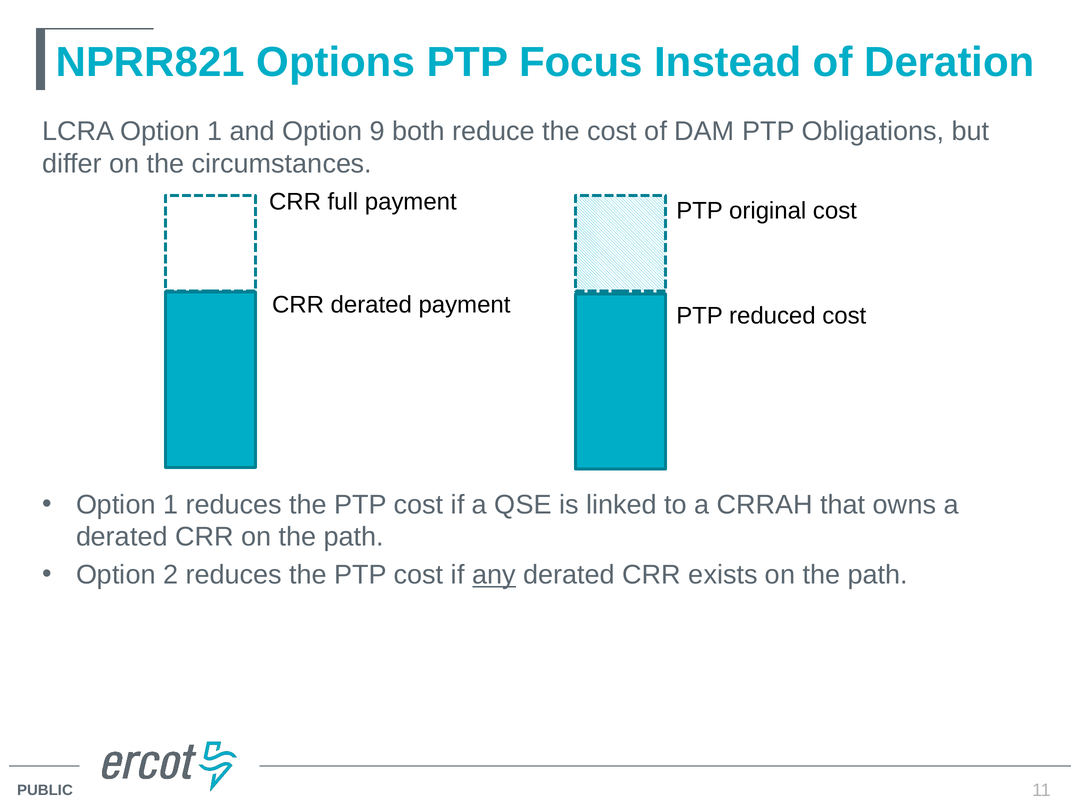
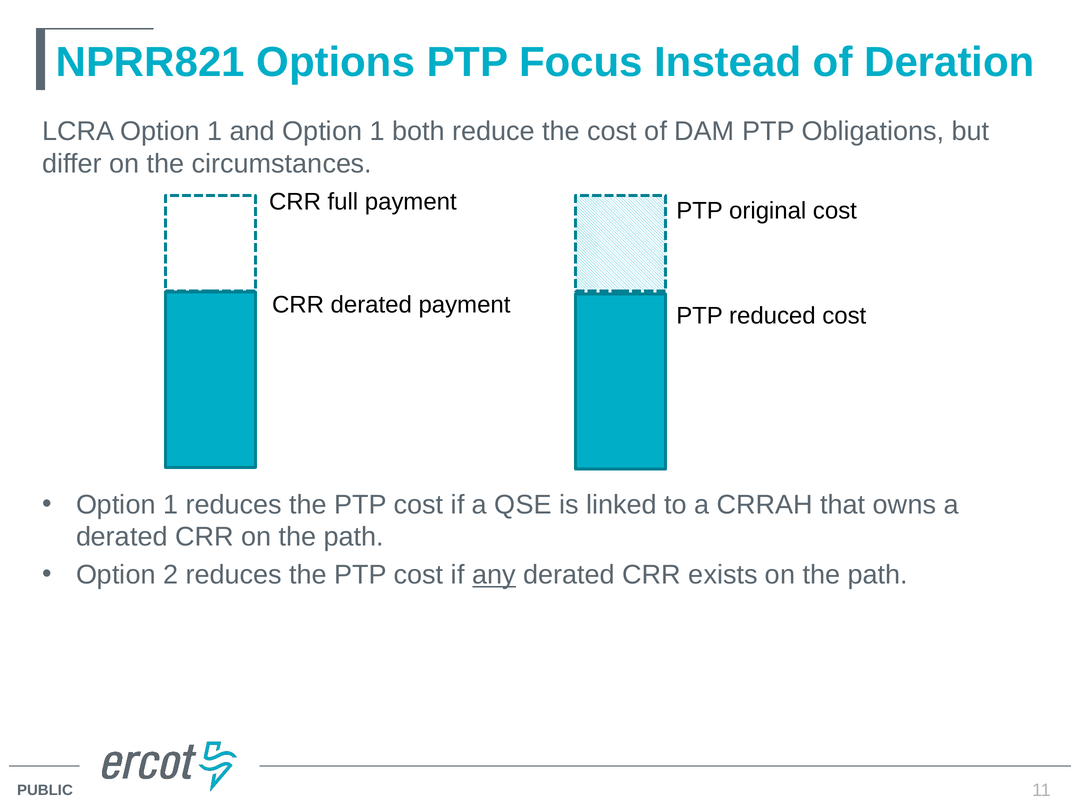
and Option 9: 9 -> 1 (377, 132)
